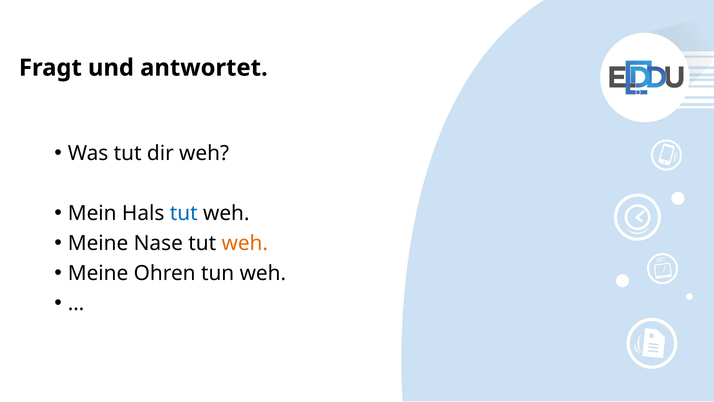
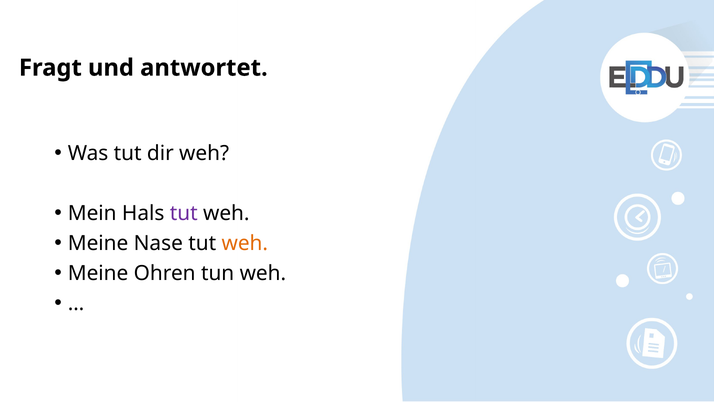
tut colour: blue -> purple (184, 213)
